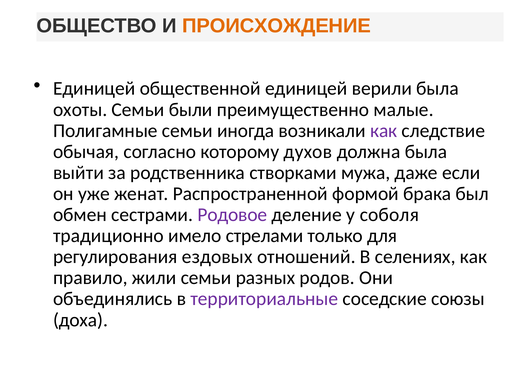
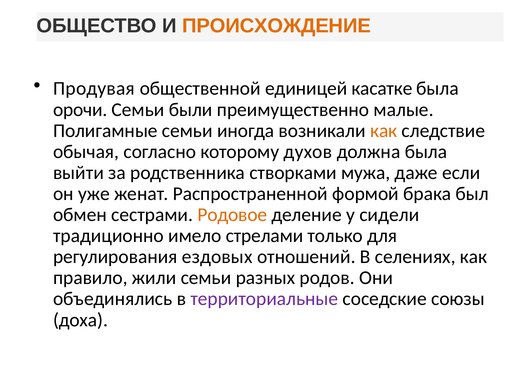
Единицей: Единицей -> Продувая (94, 89)
верили: верили -> касатке (382, 89)
охоты: охоты -> орочи (80, 110)
как colour: purple -> orange (384, 131)
Родовое colour: purple -> orange (232, 215)
соболя: соболя -> сидели (389, 215)
